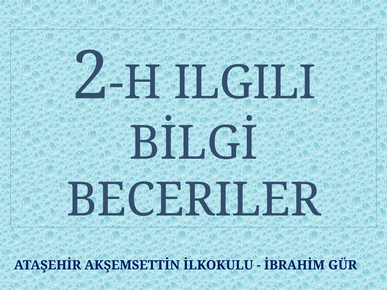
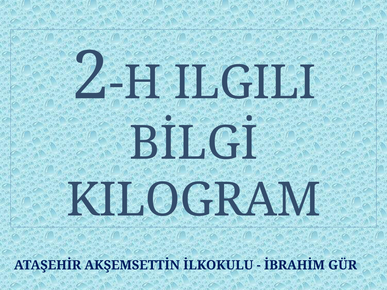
BECERILER: BECERILER -> KILOGRAM (194, 200)
